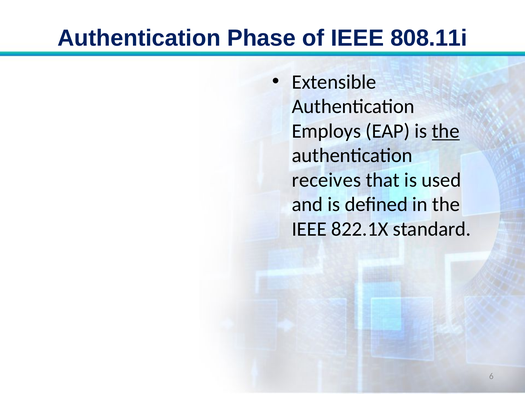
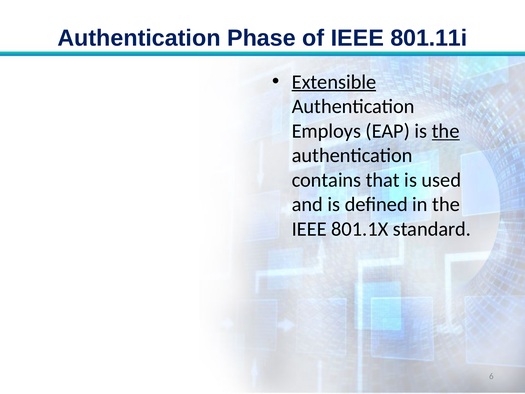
808.11i: 808.11i -> 801.11i (429, 38)
Extensible underline: none -> present (334, 82)
receives: receives -> contains (326, 180)
822.1X: 822.1X -> 801.1X (360, 229)
